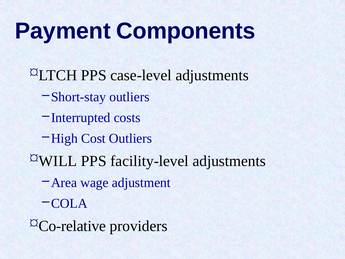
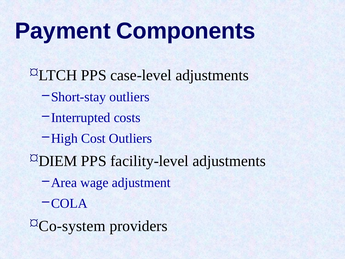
WILL: WILL -> DIEM (58, 161)
Co-relative: Co-relative -> Co-system (72, 226)
